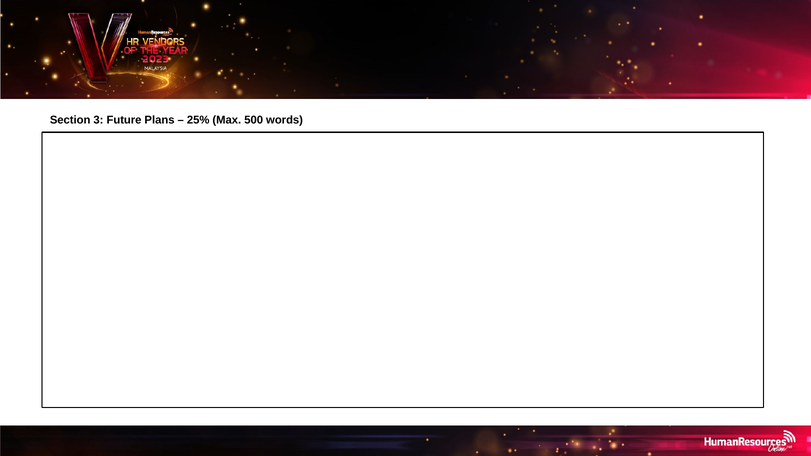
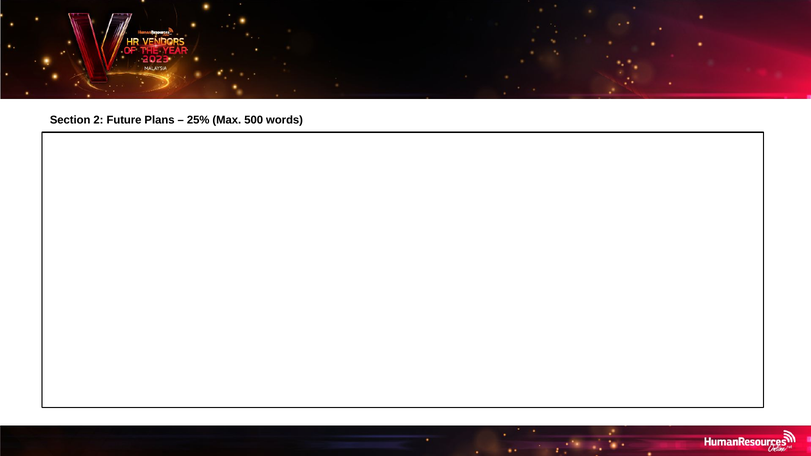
3: 3 -> 2 (98, 120)
